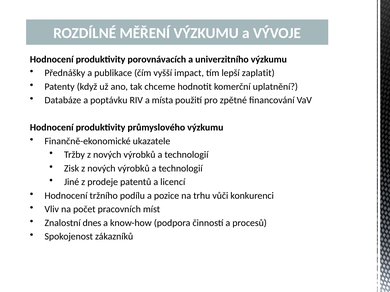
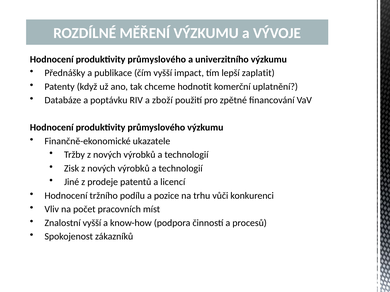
porovnávacích: porovnávacích -> průmyslového (157, 59)
místa: místa -> zboží (162, 100)
Znalostní dnes: dnes -> vyšší (92, 223)
